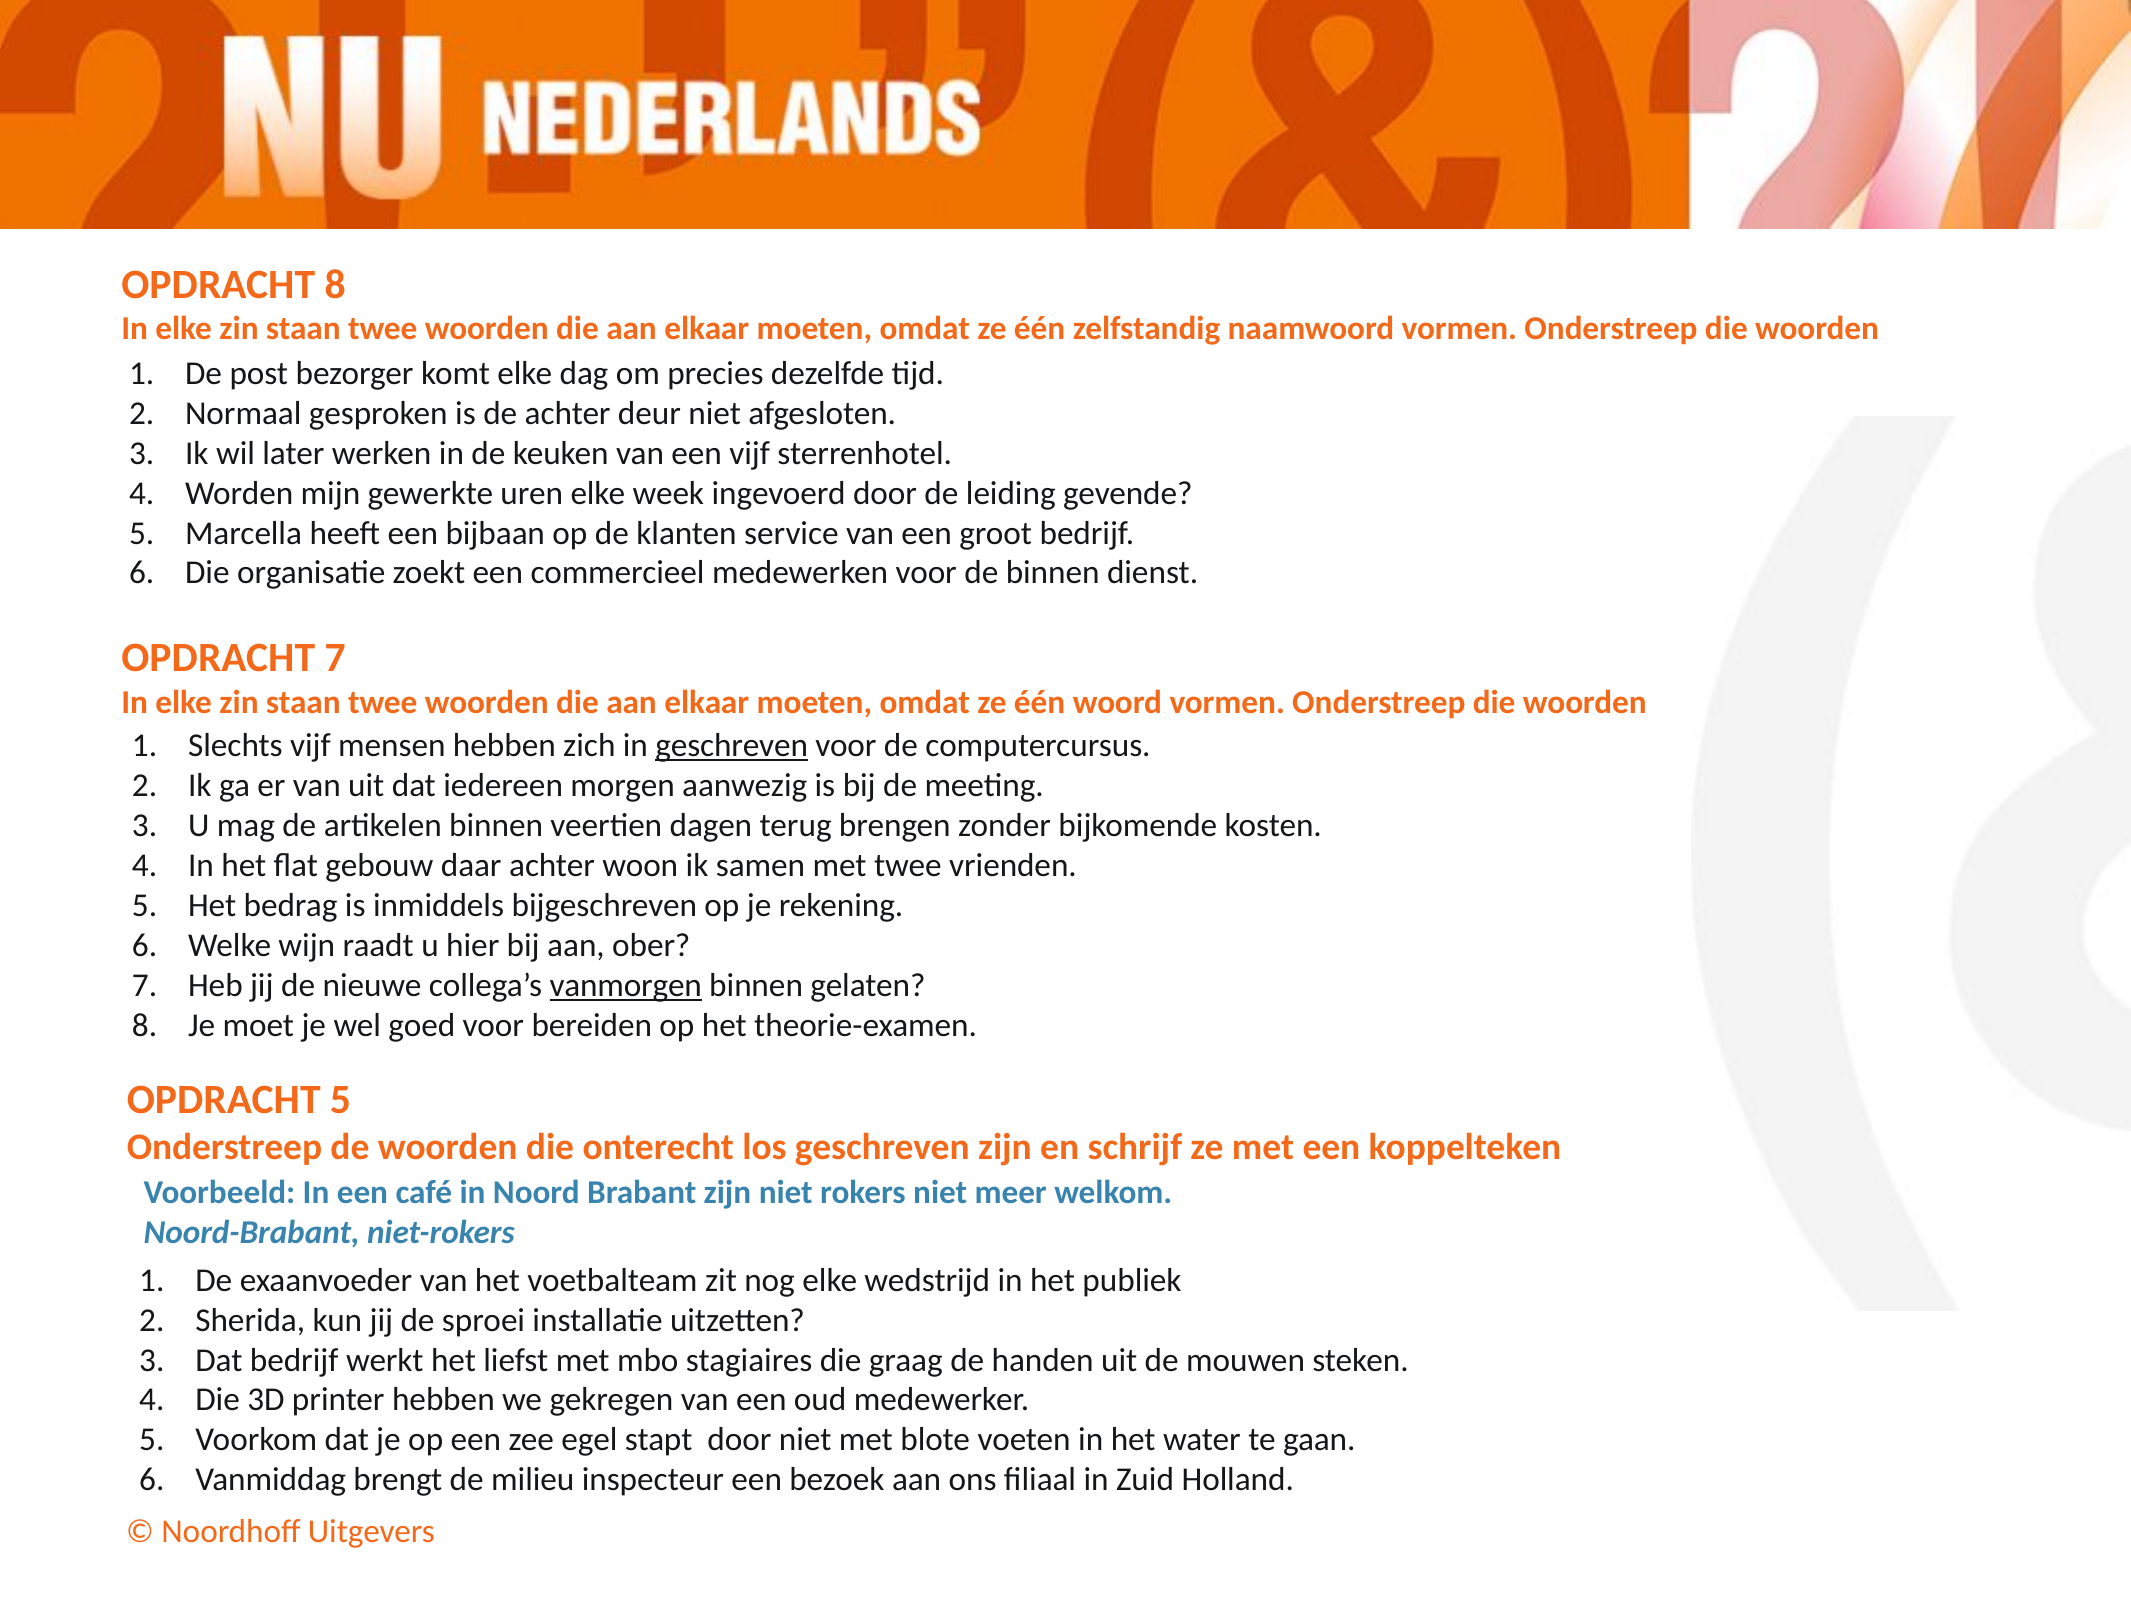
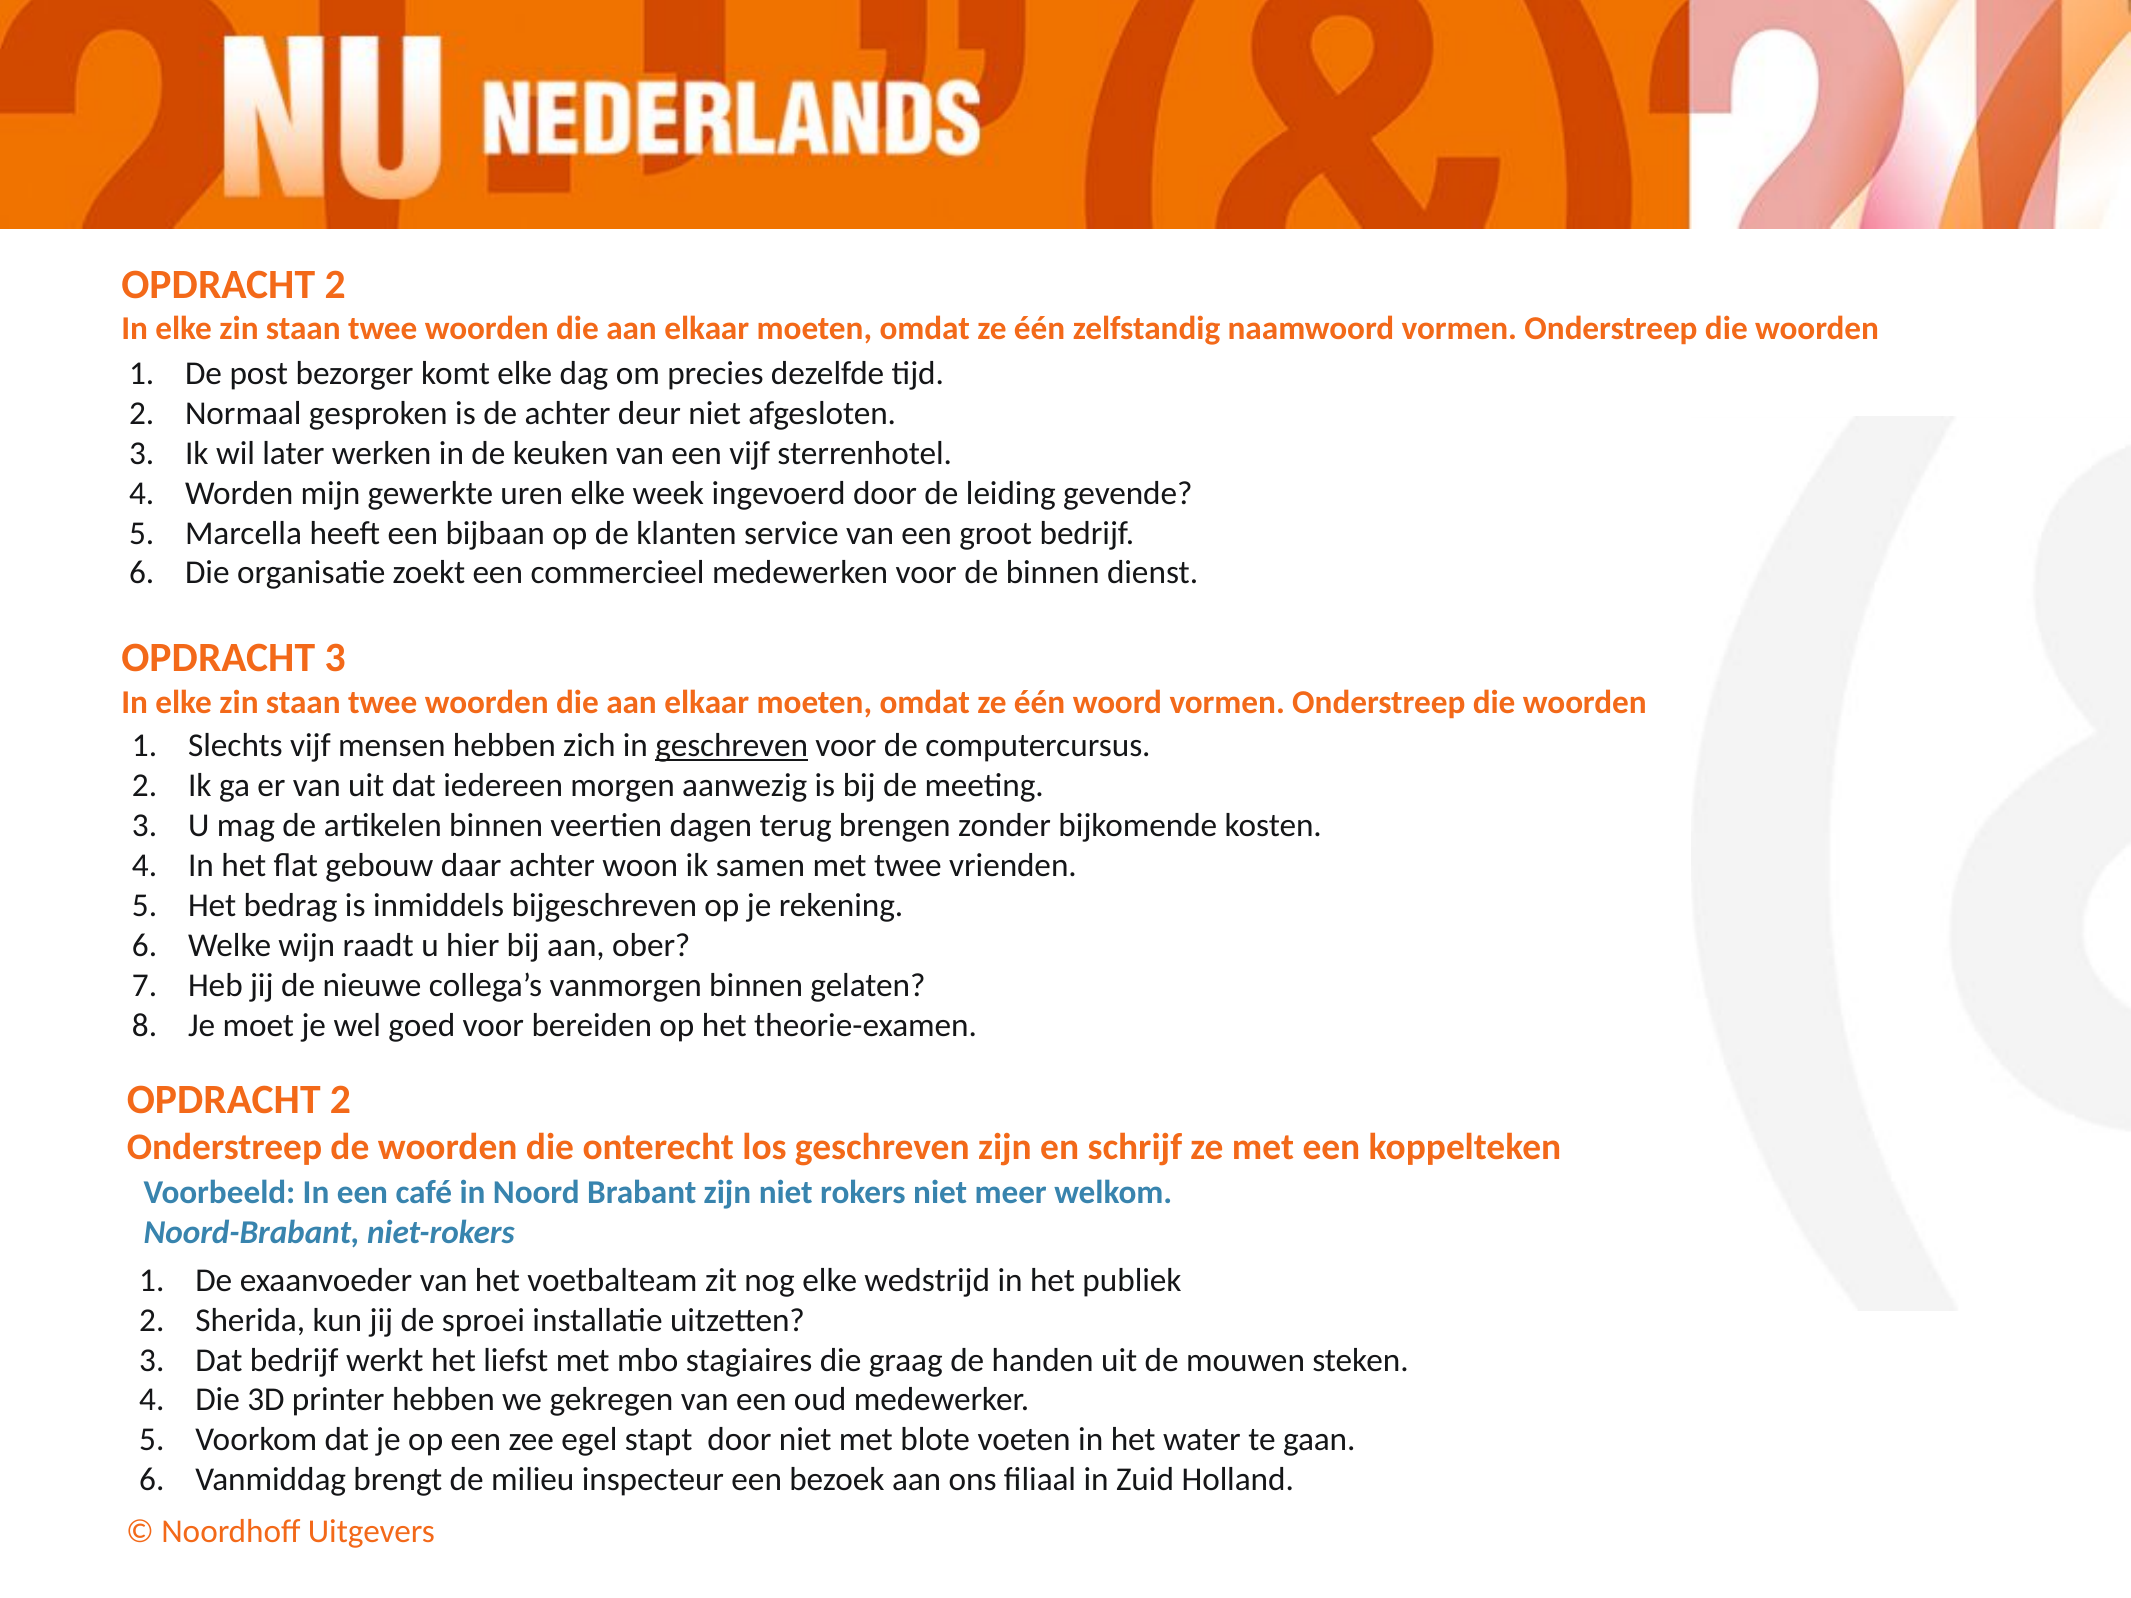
8: 8 -> 2 (335, 284)
OPDRACHT 7: 7 -> 3 (335, 658)
vanmorgen underline: present -> none (626, 985)
5: 5 -> 2 (341, 1100)
